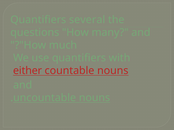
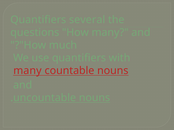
either: either -> many (27, 71)
